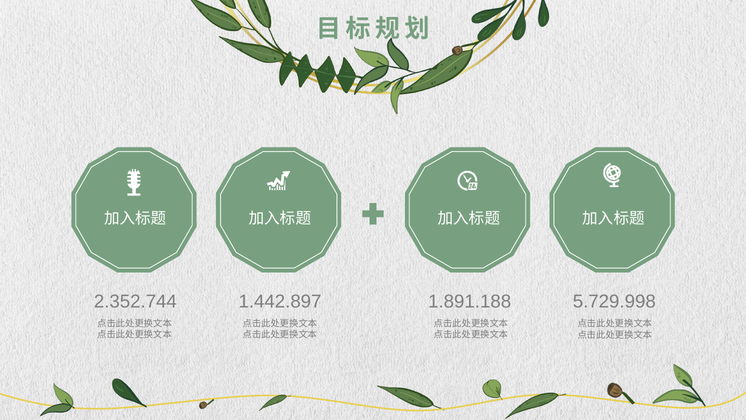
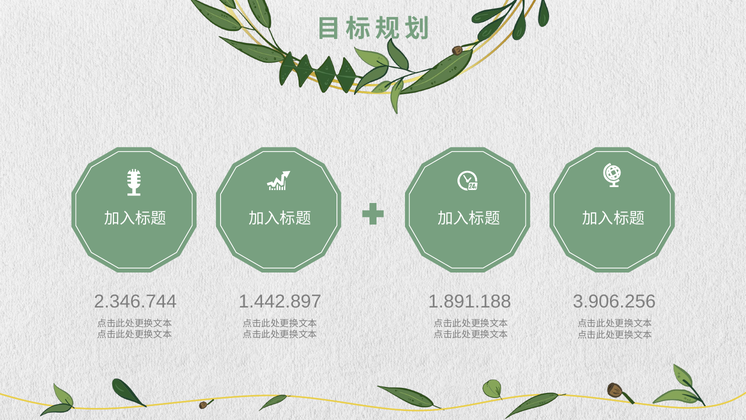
2.352.744: 2.352.744 -> 2.346.744 (135, 301)
5.729.998: 5.729.998 -> 3.906.256 (614, 301)
